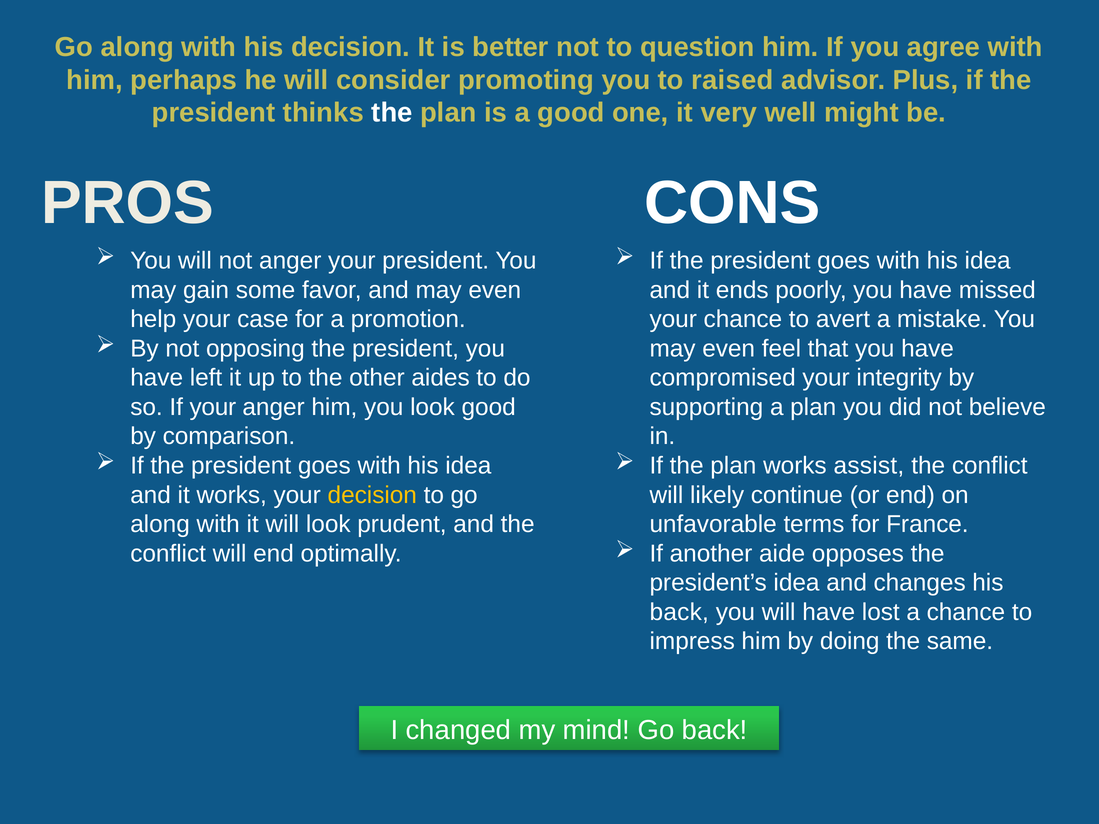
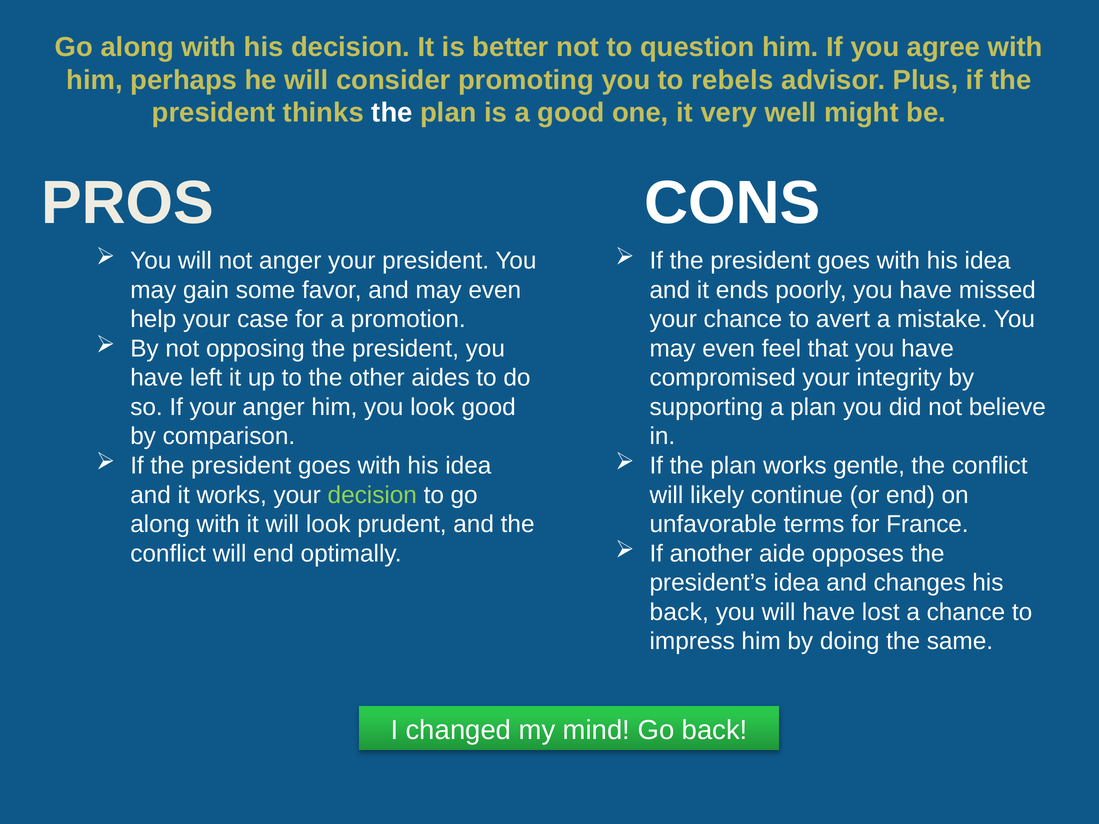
raised: raised -> rebels (732, 80)
assist: assist -> gentle (869, 466)
decision colour: yellow -> light green (372, 495)
